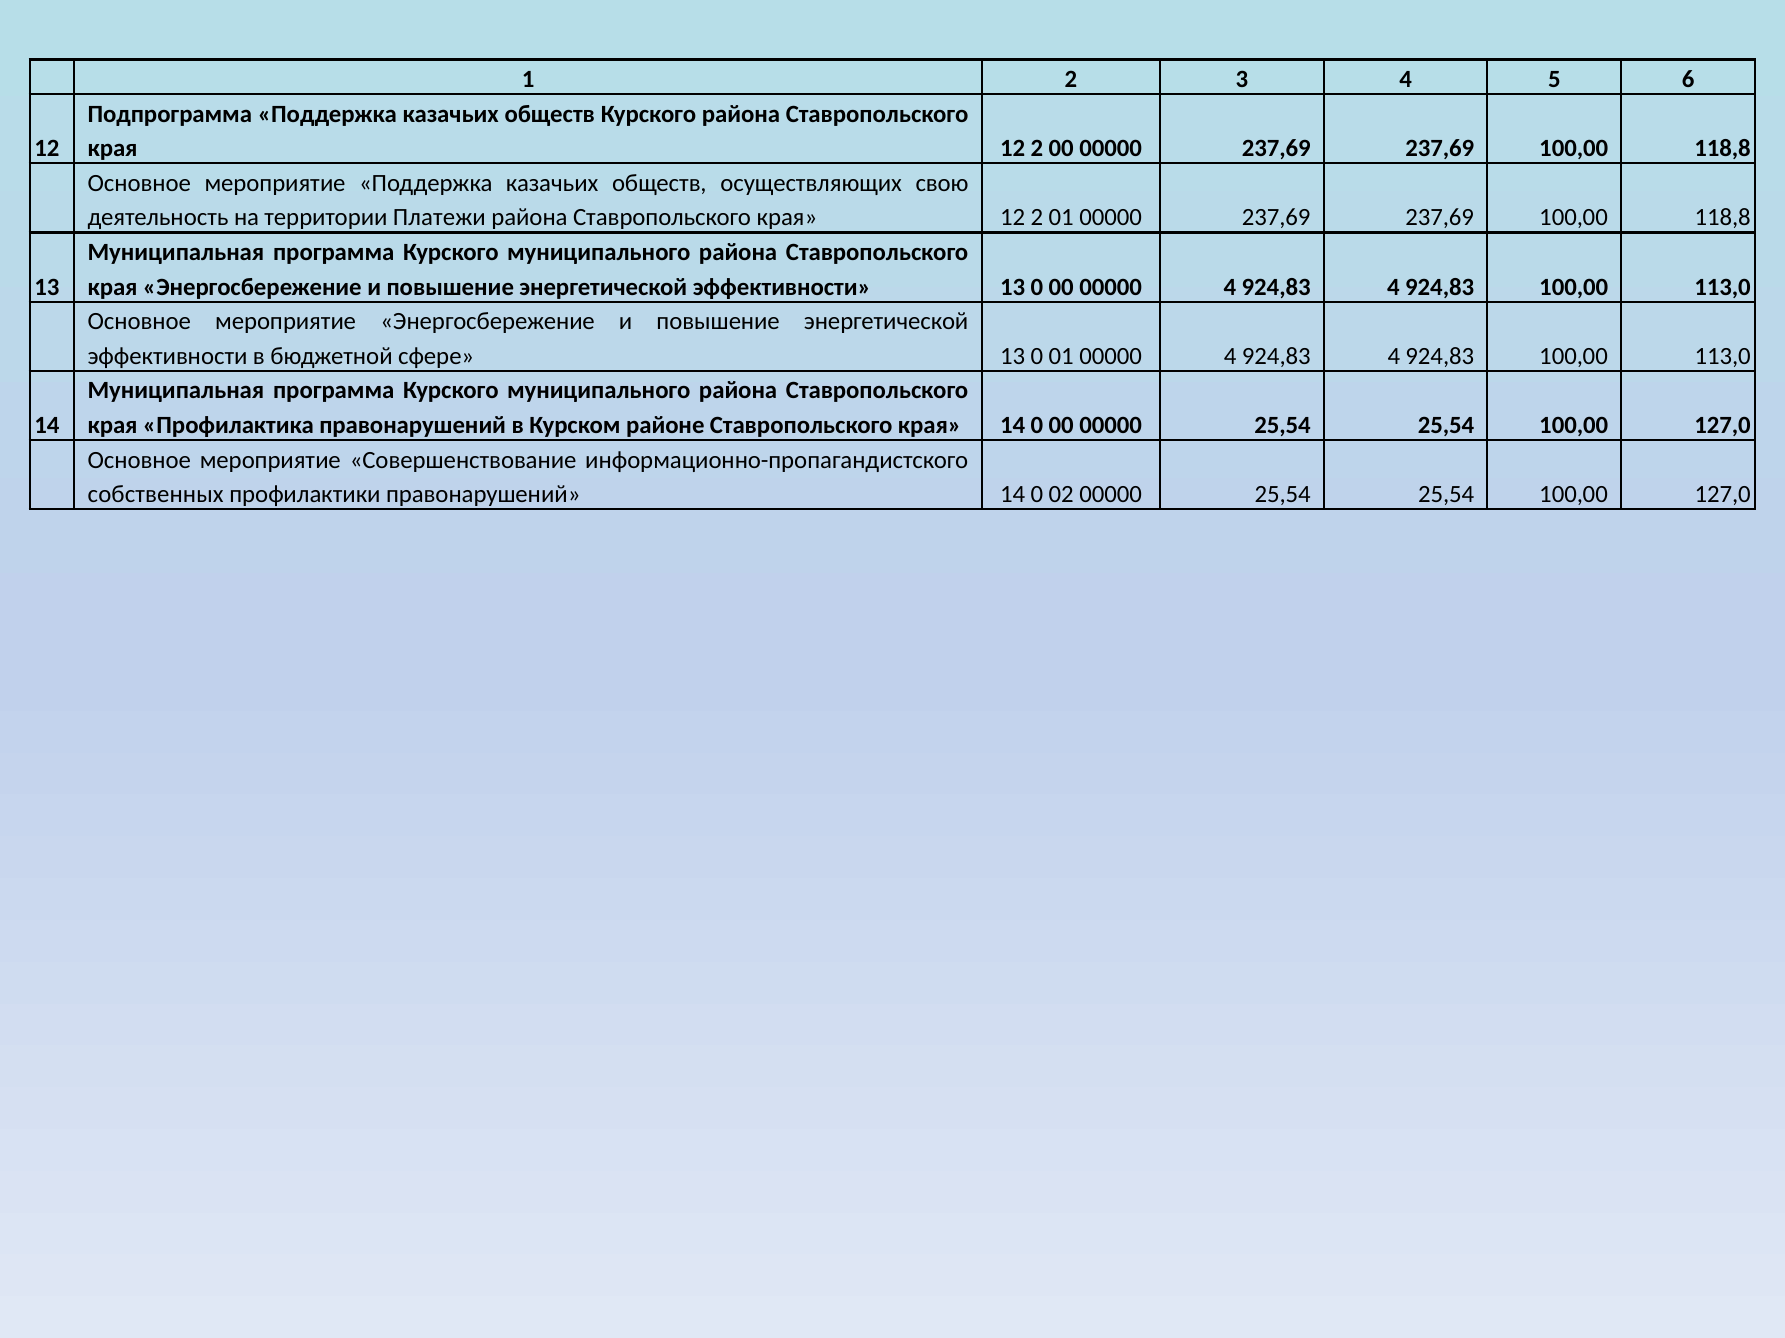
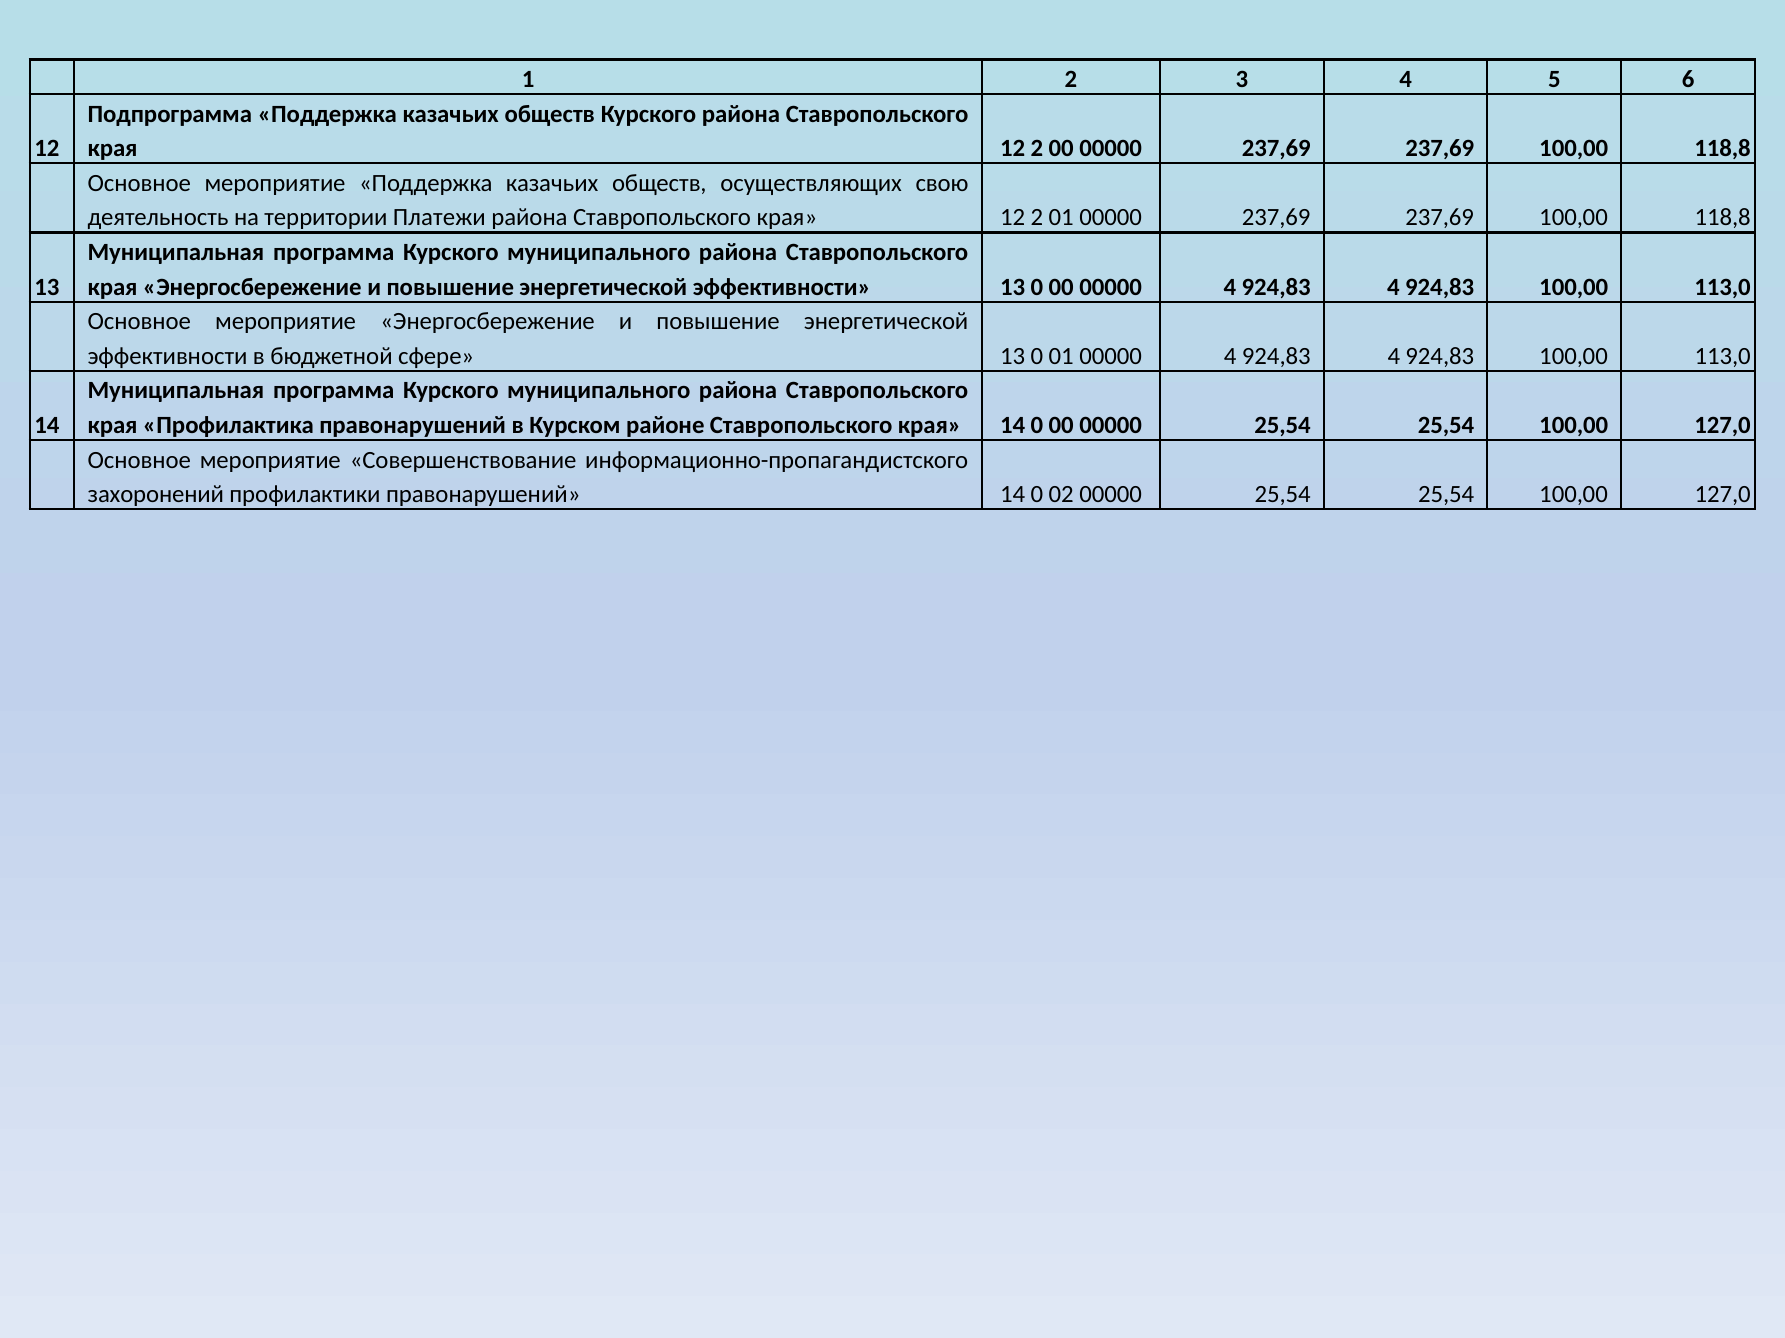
собственных: собственных -> захоронений (156, 495)
